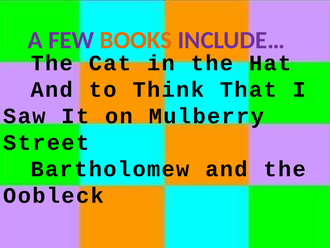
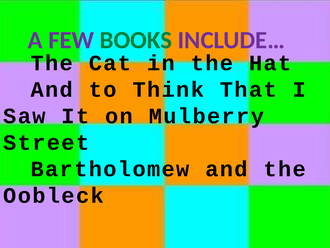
BOOKS colour: orange -> green (136, 40)
